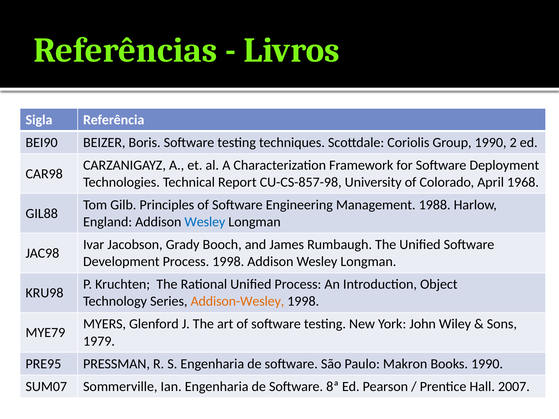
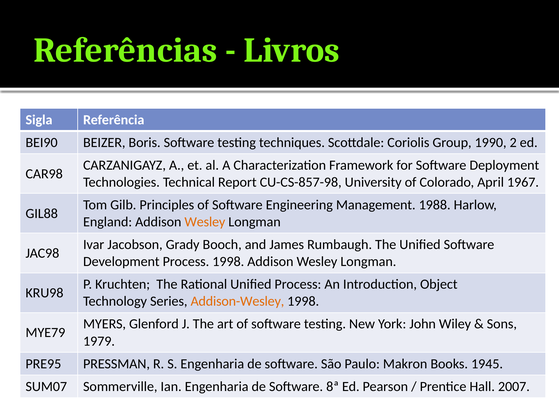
1968: 1968 -> 1967 (523, 182)
Wesley colour: blue -> orange (205, 222)
Books 1990: 1990 -> 1945 (487, 364)
